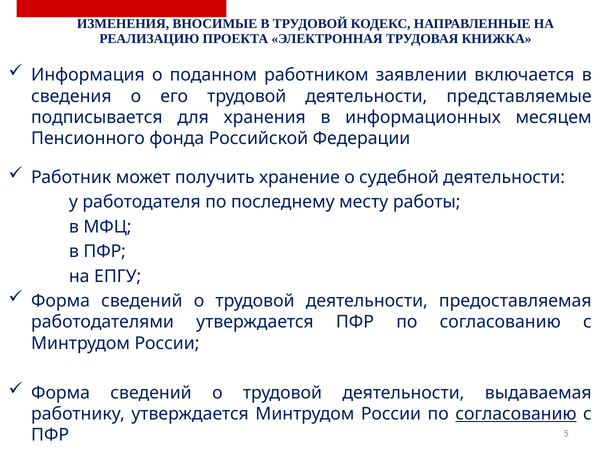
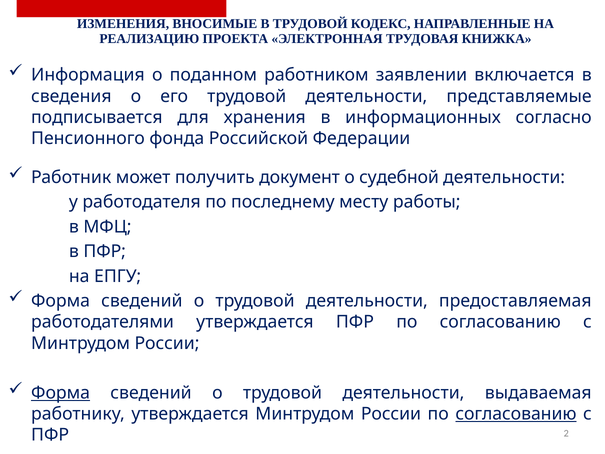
месяцем: месяцем -> согласно (554, 117)
хранение: хранение -> документ (300, 177)
Форма underline: none -> present (61, 393)
5: 5 -> 2 (566, 433)
